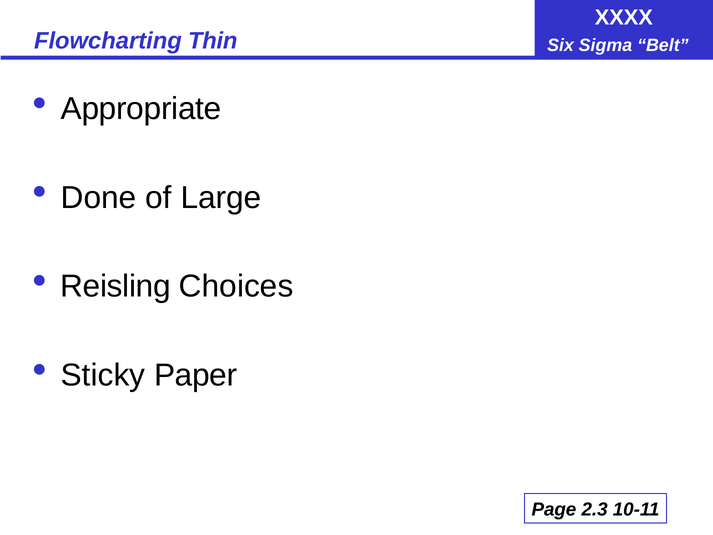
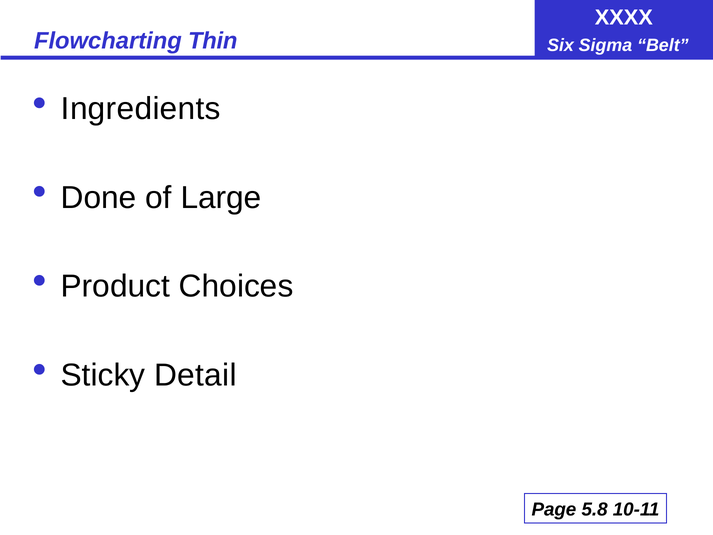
Appropriate: Appropriate -> Ingredients (141, 109)
Reisling: Reisling -> Product (115, 286)
Paper: Paper -> Detail (195, 375)
2.3: 2.3 -> 5.8 (595, 509)
